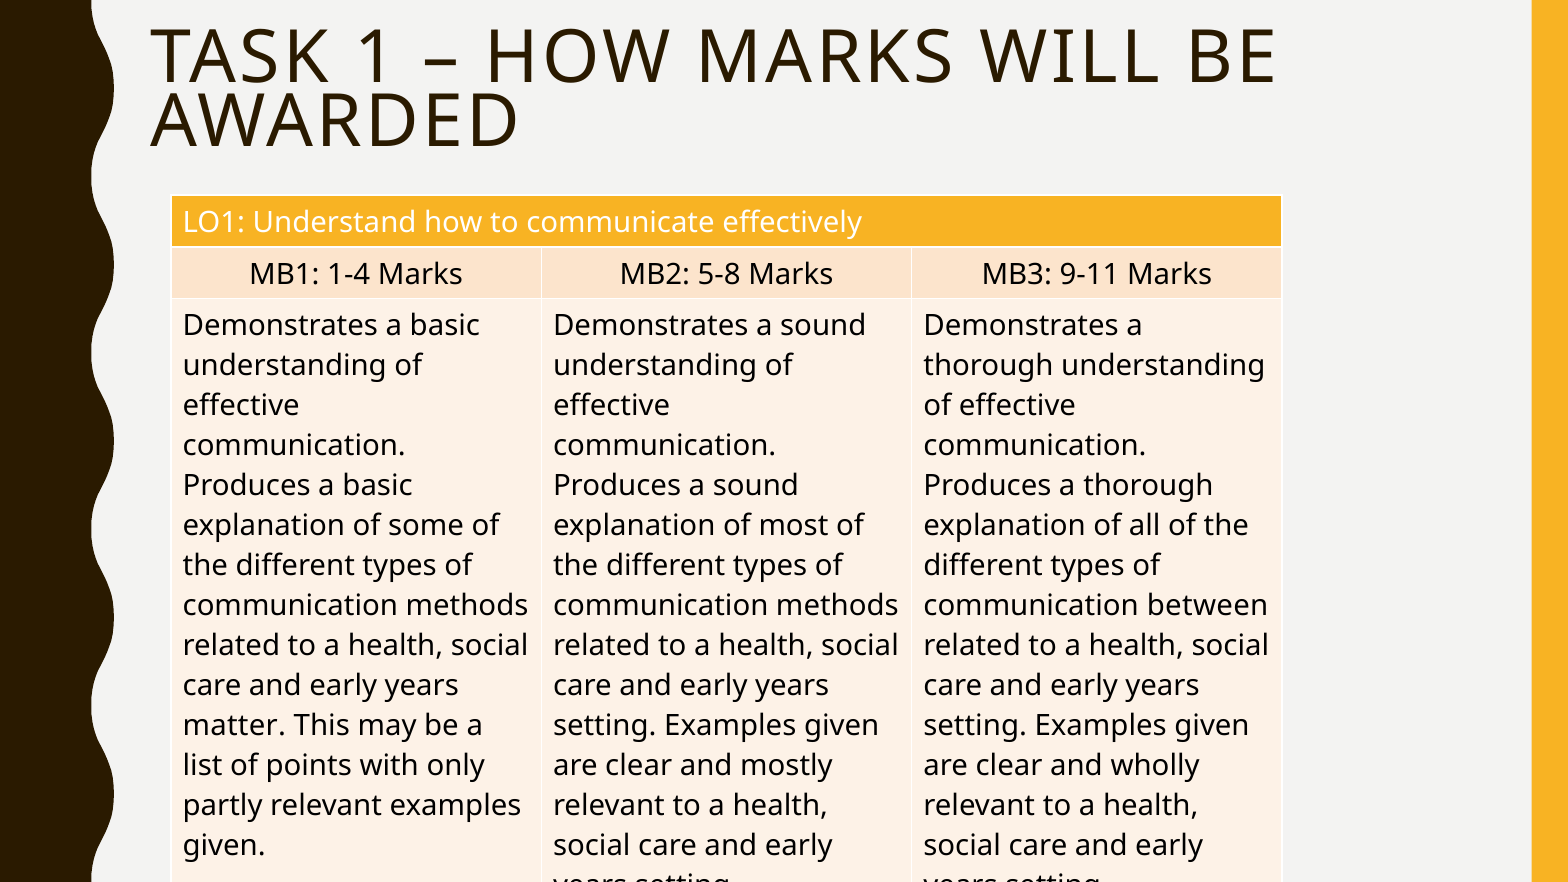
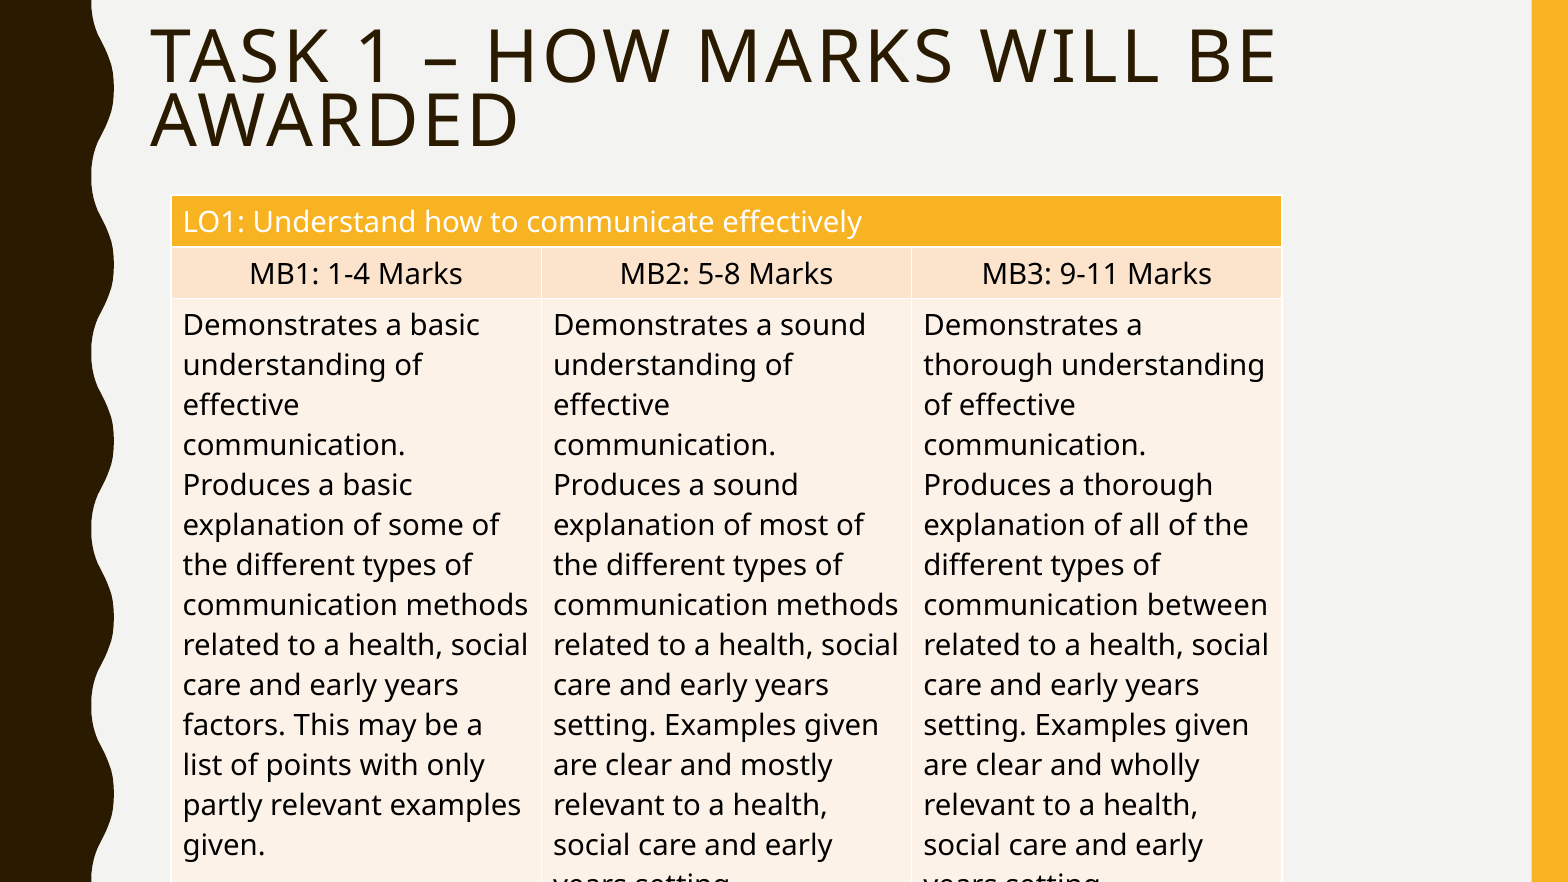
matter: matter -> factors (234, 726)
